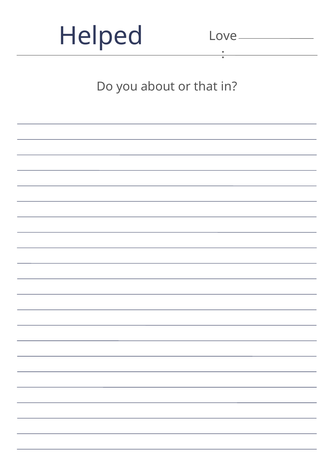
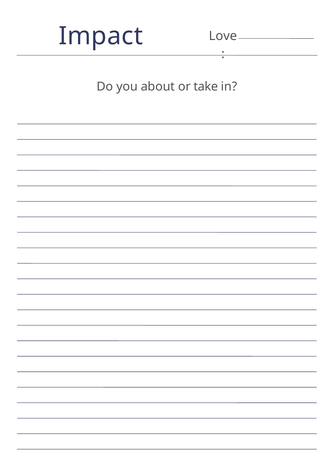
Helped: Helped -> Impact (101, 36)
that: that -> take (206, 87)
